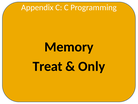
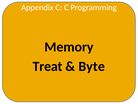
Only: Only -> Byte (92, 66)
